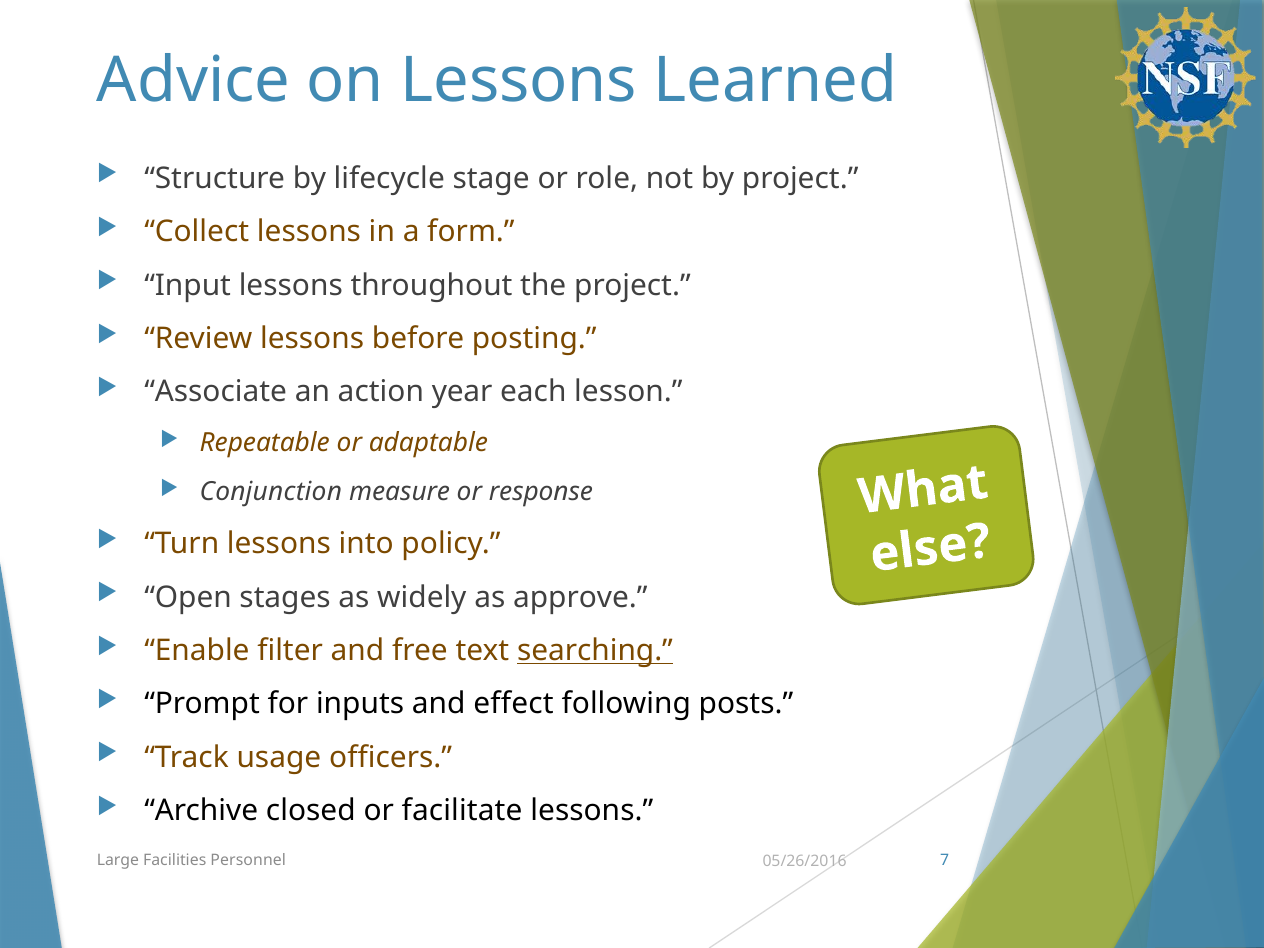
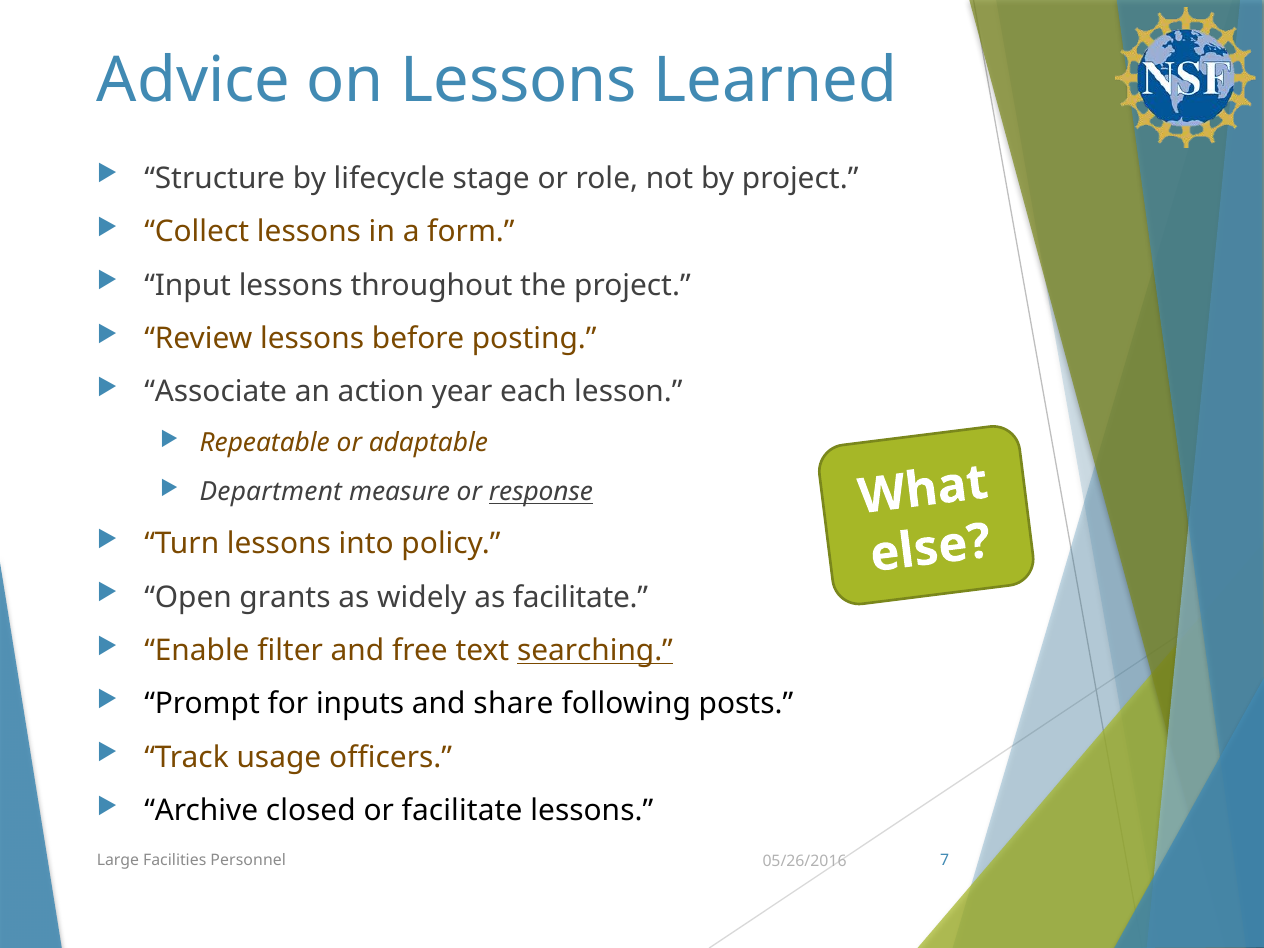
Conjunction: Conjunction -> Department (271, 492)
response underline: none -> present (541, 492)
stages: stages -> grants (285, 597)
as approve: approve -> facilitate (581, 597)
effect: effect -> share (513, 704)
